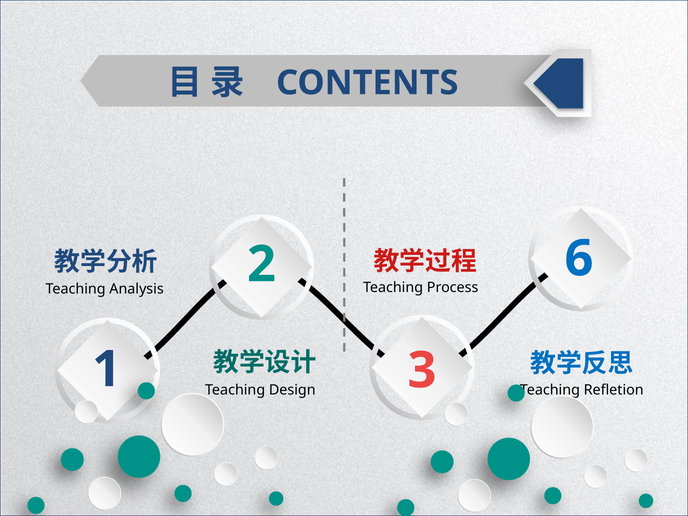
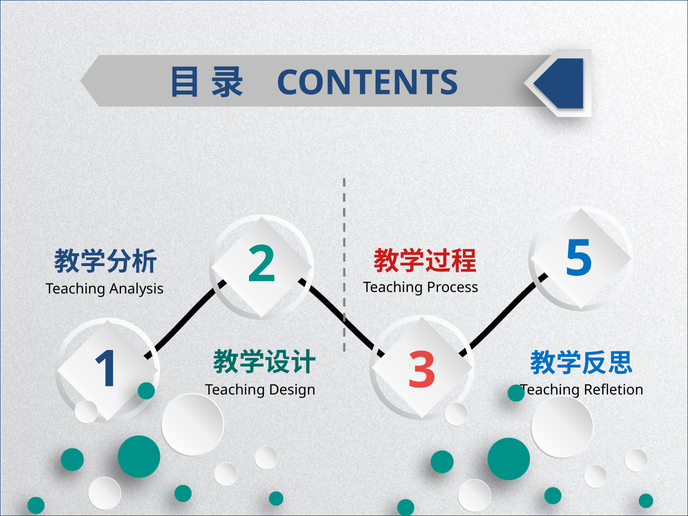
6: 6 -> 5 (579, 259)
